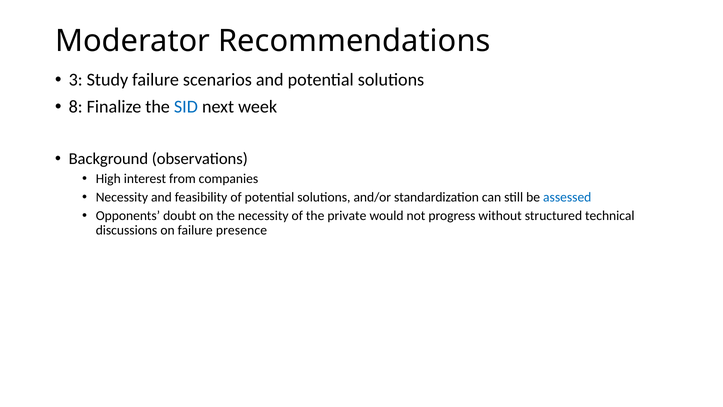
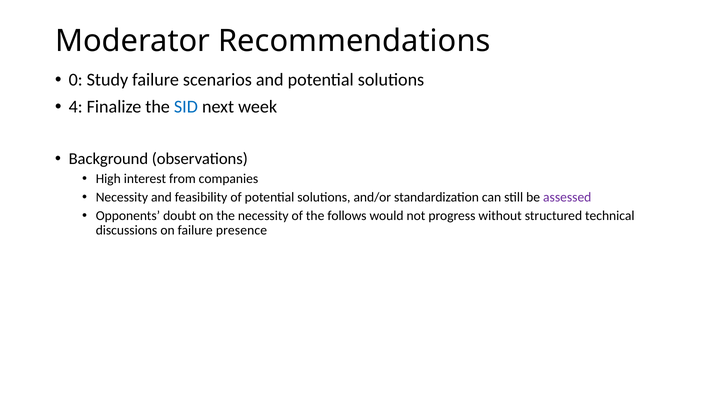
3: 3 -> 0 (76, 80)
8: 8 -> 4 (76, 107)
assessed colour: blue -> purple (567, 197)
private: private -> follows (347, 215)
